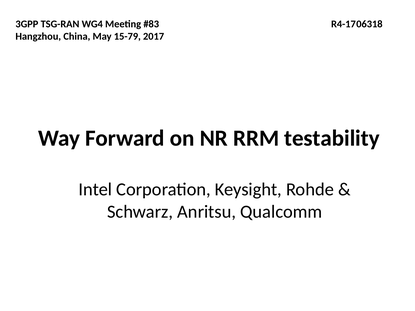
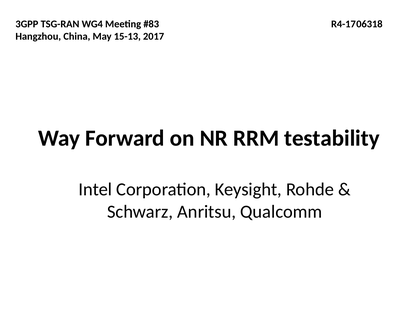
15-79: 15-79 -> 15-13 (127, 37)
